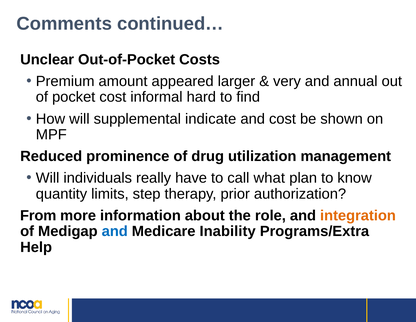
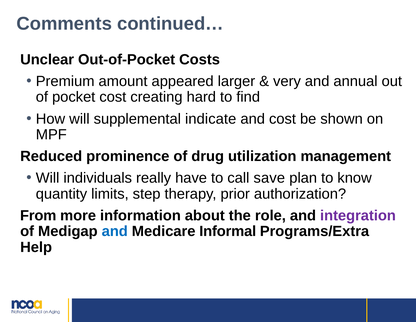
informal: informal -> creating (156, 97)
what: what -> save (269, 178)
integration colour: orange -> purple (358, 215)
Inability: Inability -> Informal (228, 231)
